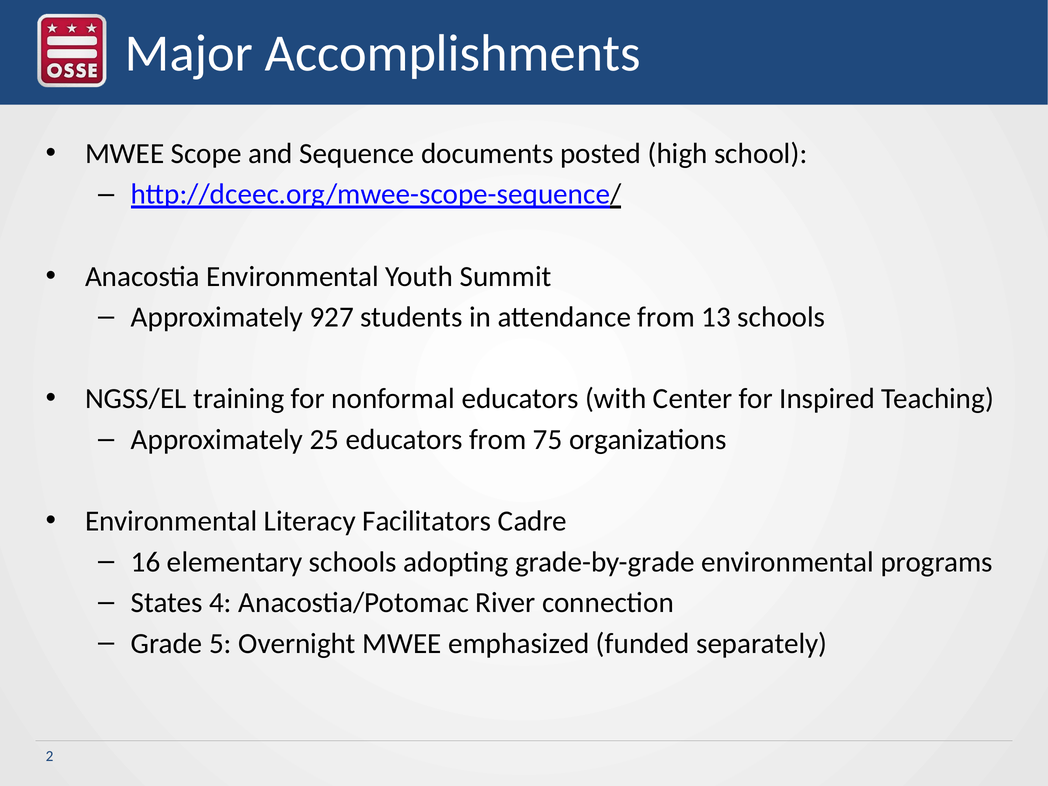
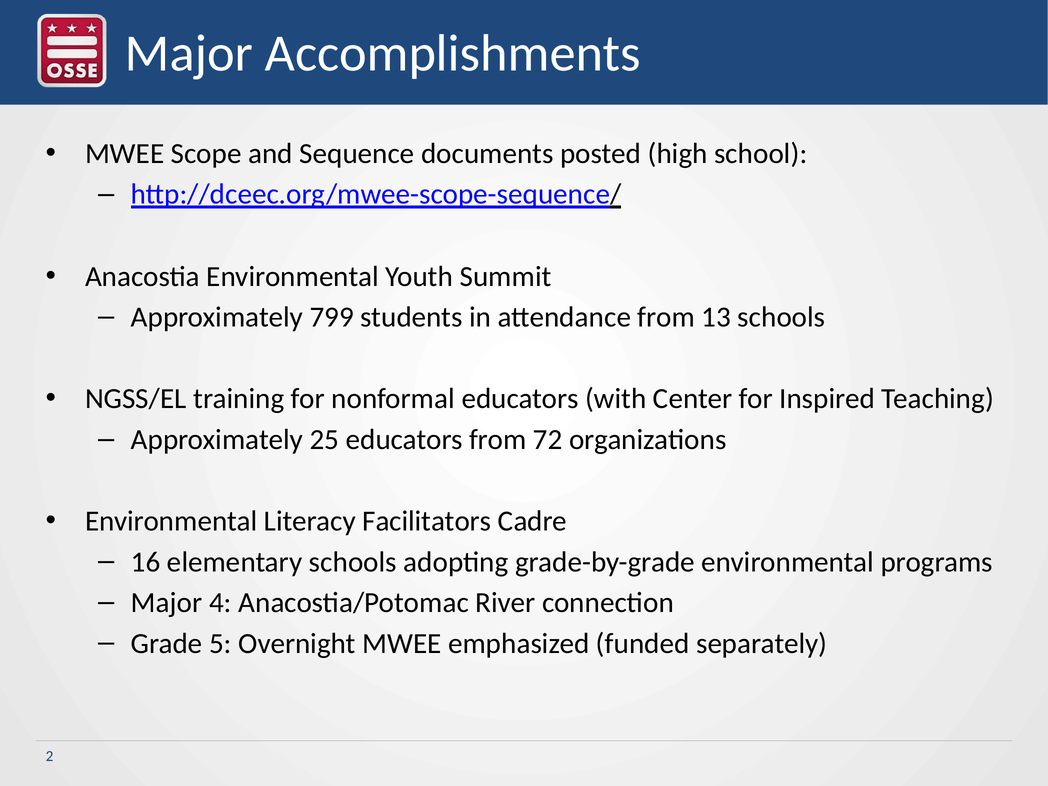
927: 927 -> 799 (332, 317)
75: 75 -> 72 (548, 440)
States: States -> Major (167, 603)
